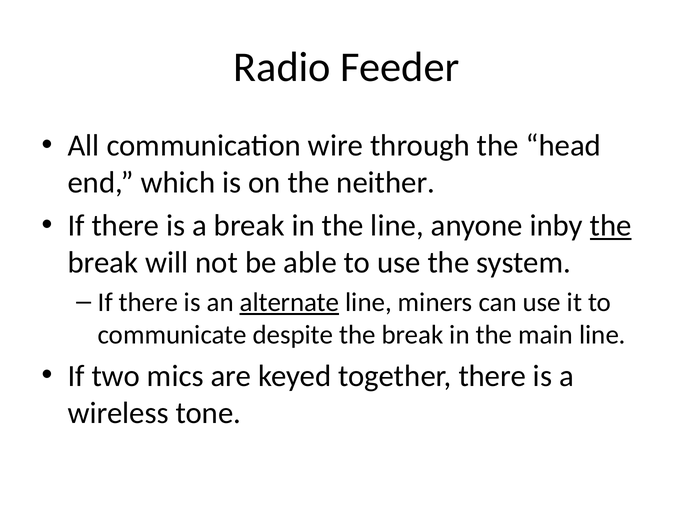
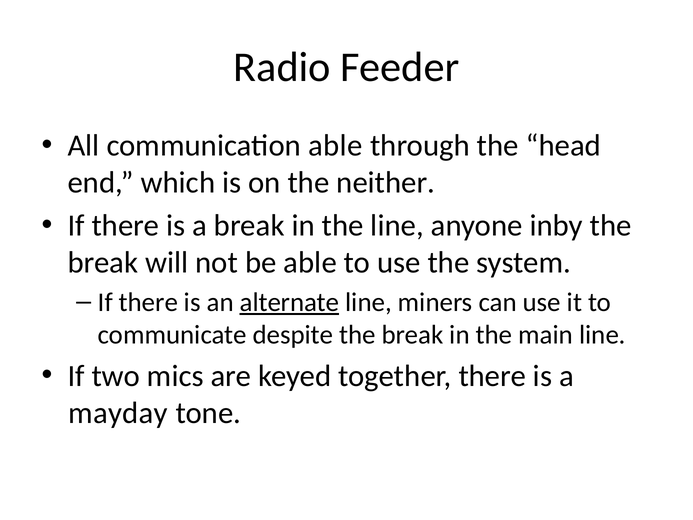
communication wire: wire -> able (335, 145)
the underline: present -> none (611, 225)
wireless: wireless -> mayday (118, 413)
